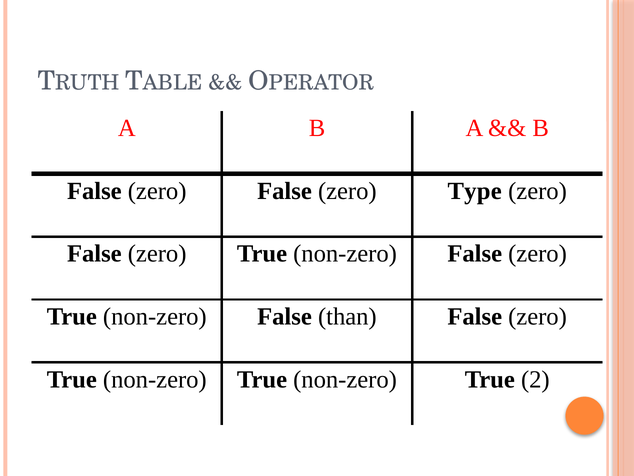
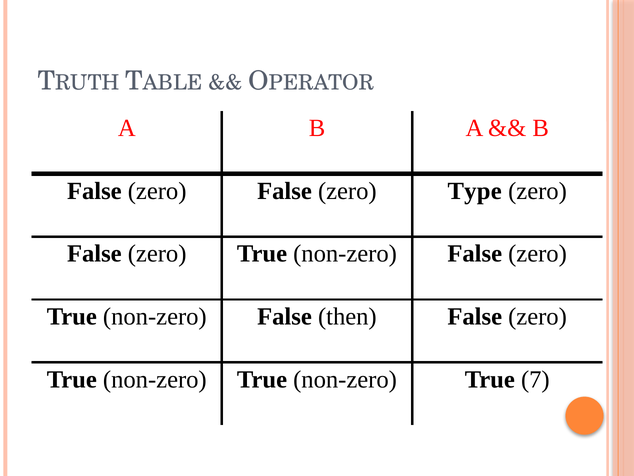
than: than -> then (347, 316)
2: 2 -> 7 (535, 379)
